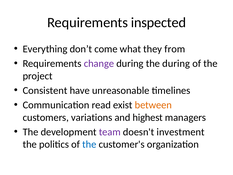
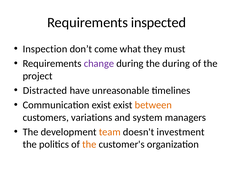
Everything: Everything -> Inspection (45, 49)
from: from -> must (175, 49)
Consistent: Consistent -> Distracted (45, 90)
Communication read: read -> exist (101, 105)
highest: highest -> system (148, 117)
team colour: purple -> orange (110, 132)
the colour: blue -> orange (89, 144)
